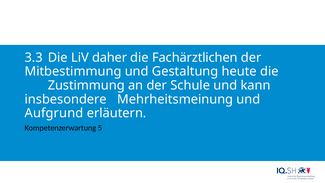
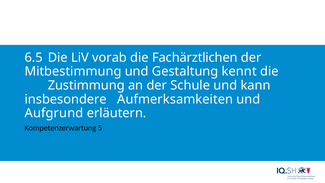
3.3: 3.3 -> 6.5 (34, 58)
daher: daher -> vorab (110, 58)
heute: heute -> kennt (239, 71)
Mehrheitsmeinung: Mehrheitsmeinung -> Aufmerksamkeiten (175, 99)
